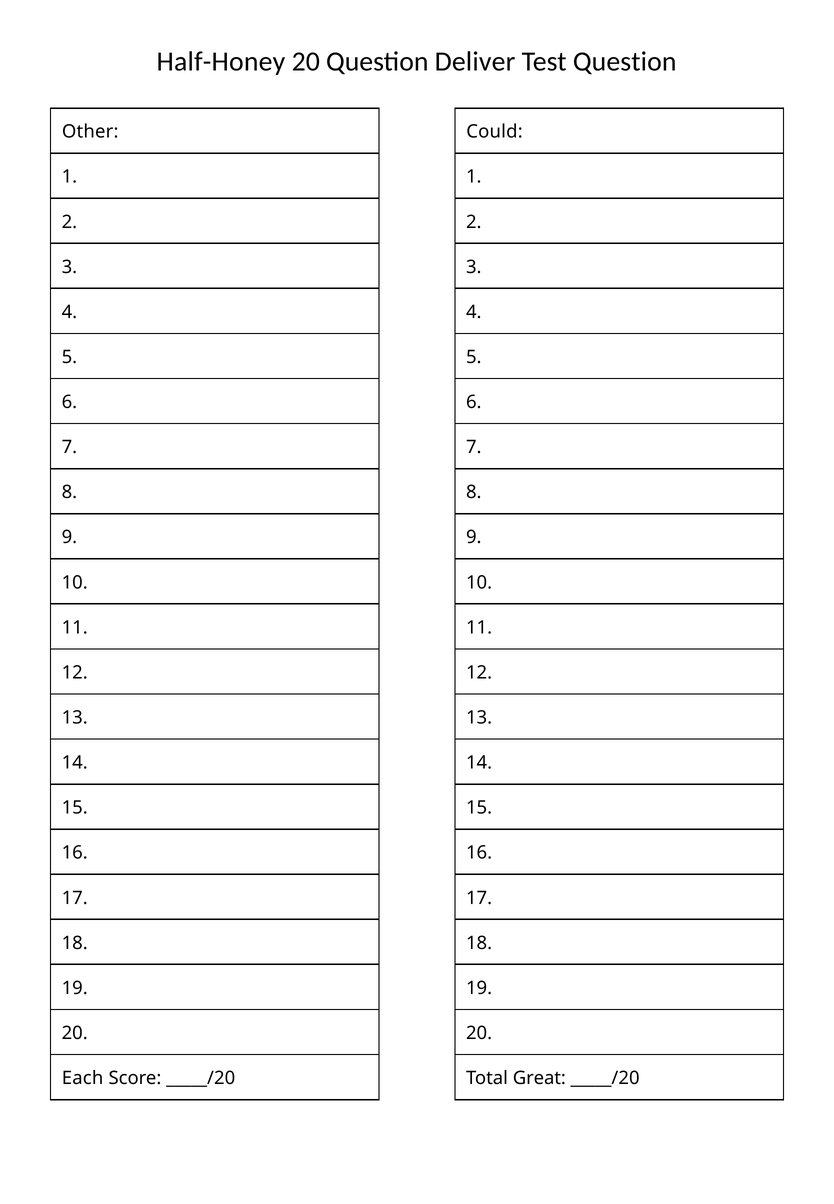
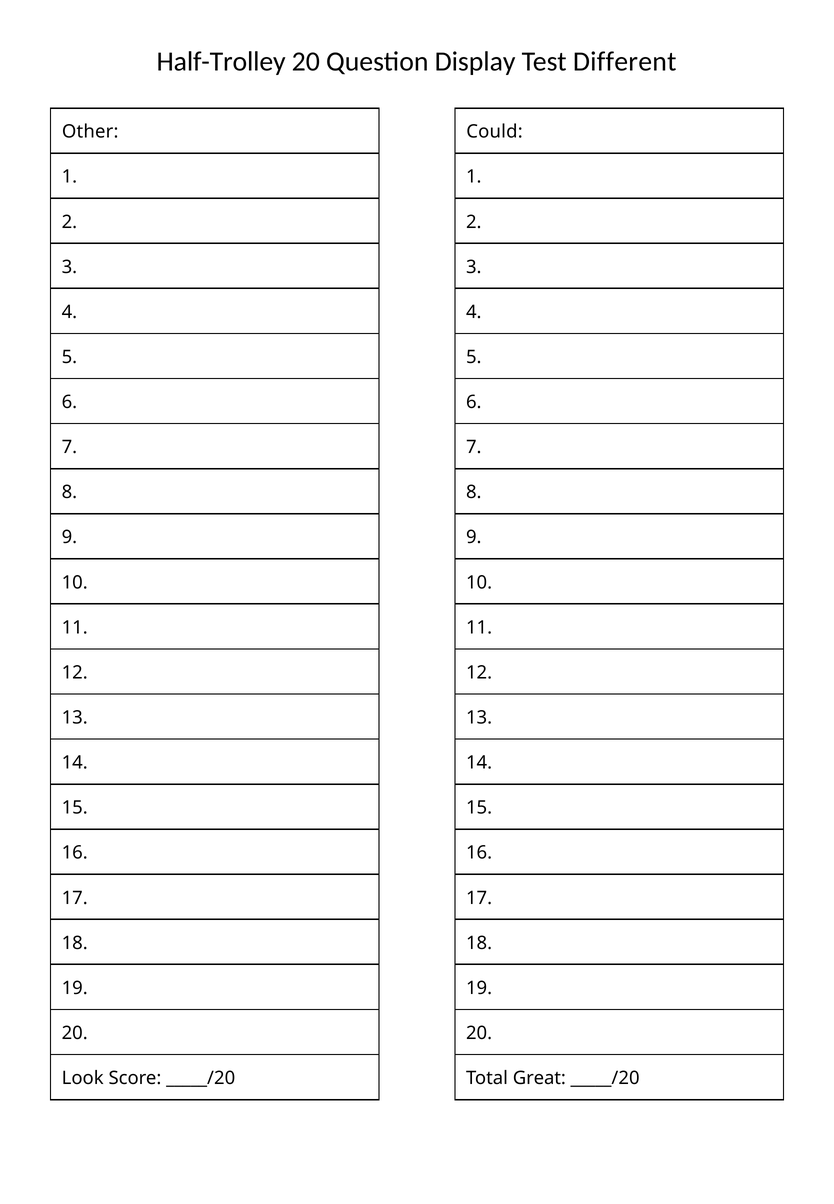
Half-Honey: Half-Honey -> Half-Trolley (221, 62)
Deliver: Deliver -> Display (475, 62)
Test Question: Question -> Different (625, 62)
Each: Each -> Look (83, 1079)
